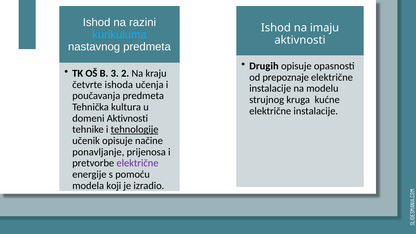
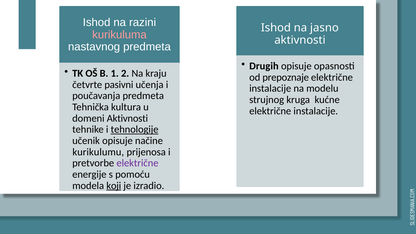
imaju: imaju -> jasno (324, 28)
kurikuluma colour: light blue -> pink (119, 35)
3: 3 -> 1 (115, 73)
ishoda: ishoda -> pasivni (119, 85)
ponavljanje: ponavljanje -> kurikulumu (98, 152)
koji underline: none -> present (114, 186)
